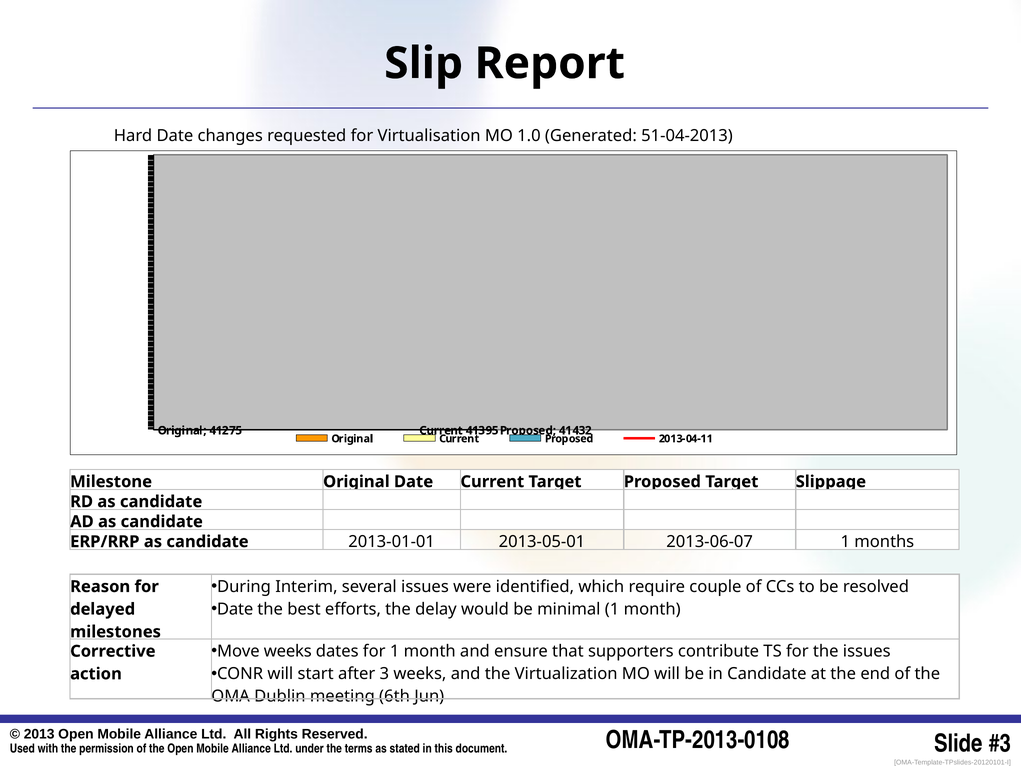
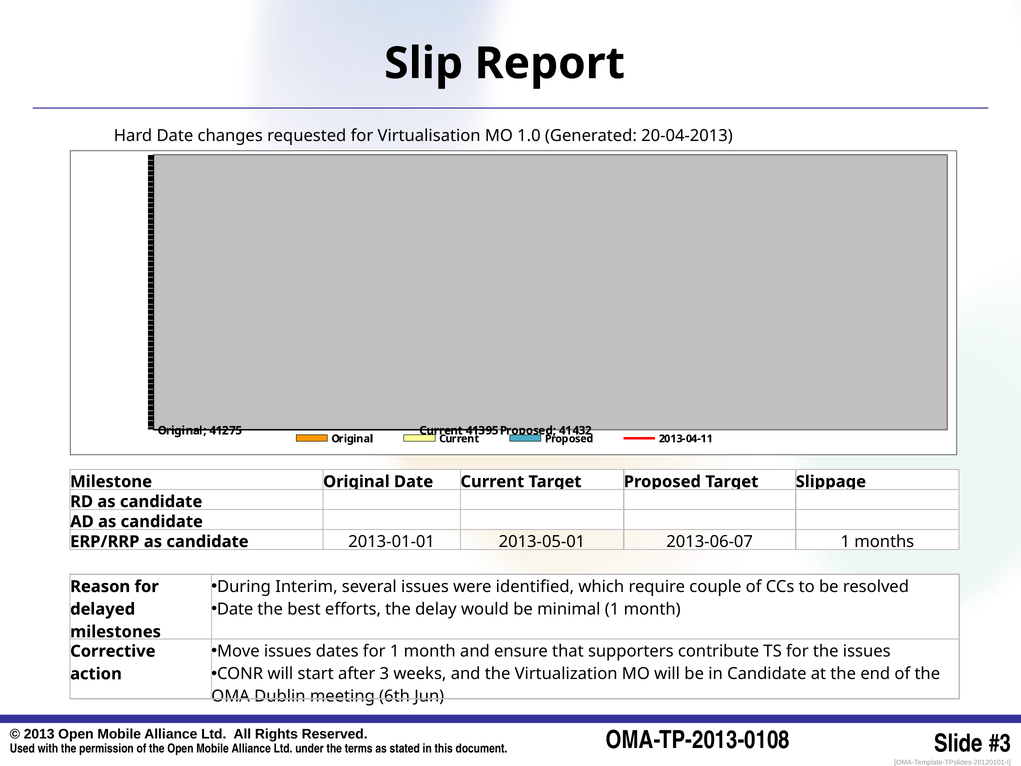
51-04-2013: 51-04-2013 -> 20-04-2013 (687, 136)
Move weeks: weeks -> issues (288, 651)
